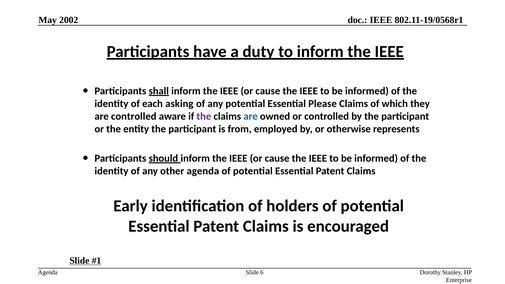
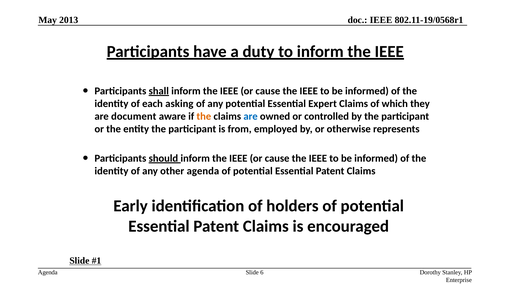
2002: 2002 -> 2013 (69, 20)
Please: Please -> Expert (323, 104)
are controlled: controlled -> document (134, 116)
the colour: purple -> orange (204, 116)
